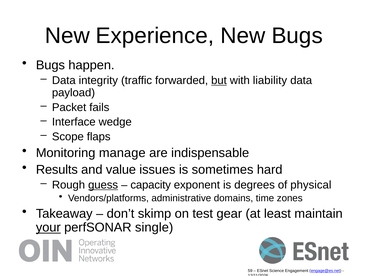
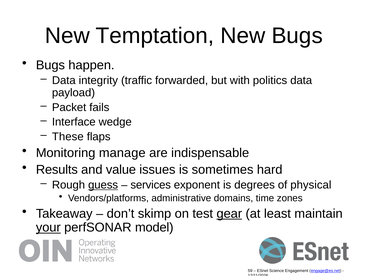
Experience: Experience -> Temptation (155, 36)
but underline: present -> none (219, 80)
liability: liability -> politics (270, 80)
Scope: Scope -> These (68, 137)
capacity: capacity -> services (151, 185)
gear underline: none -> present (229, 214)
single: single -> model (154, 228)
